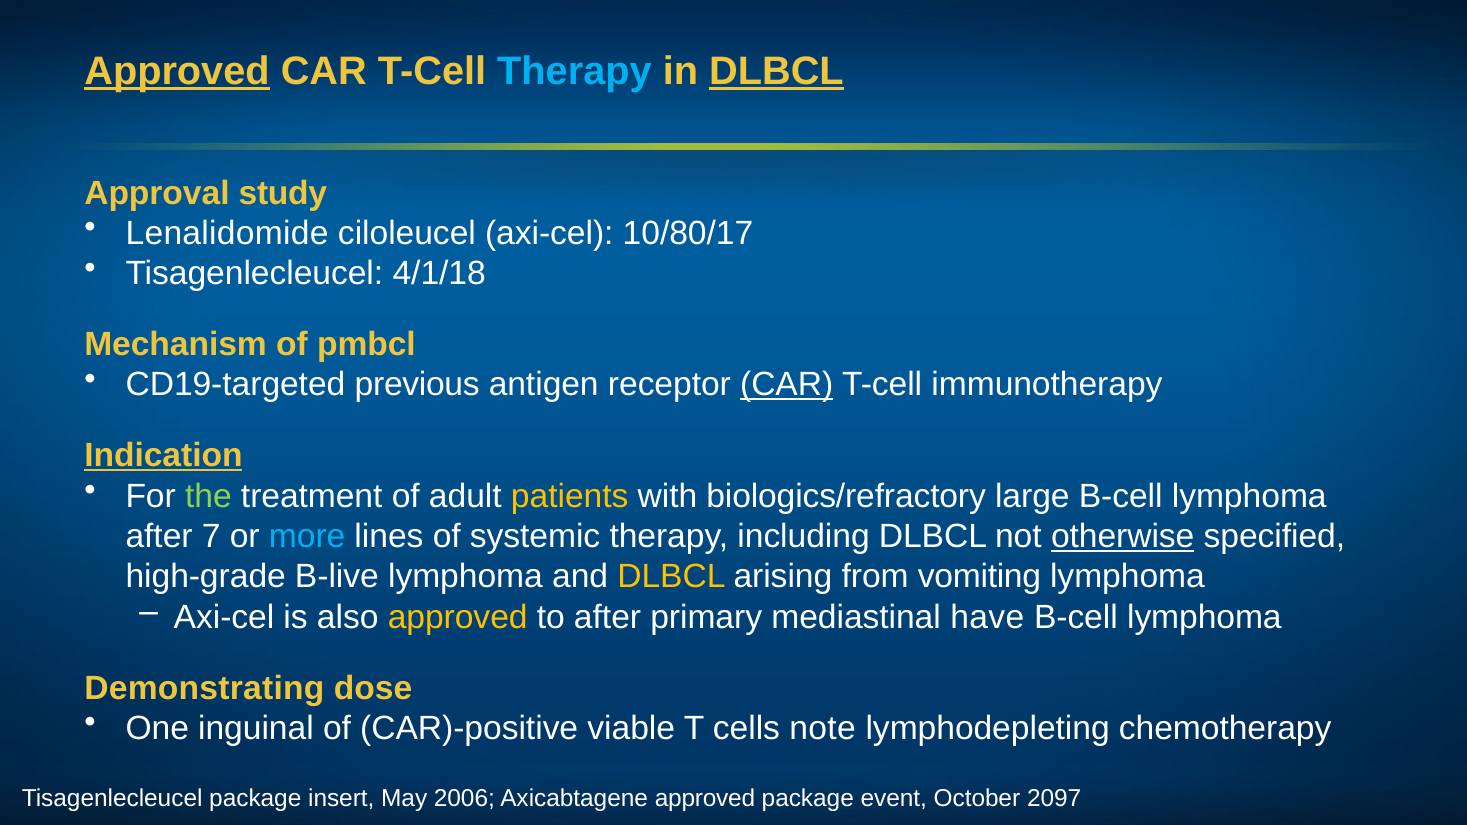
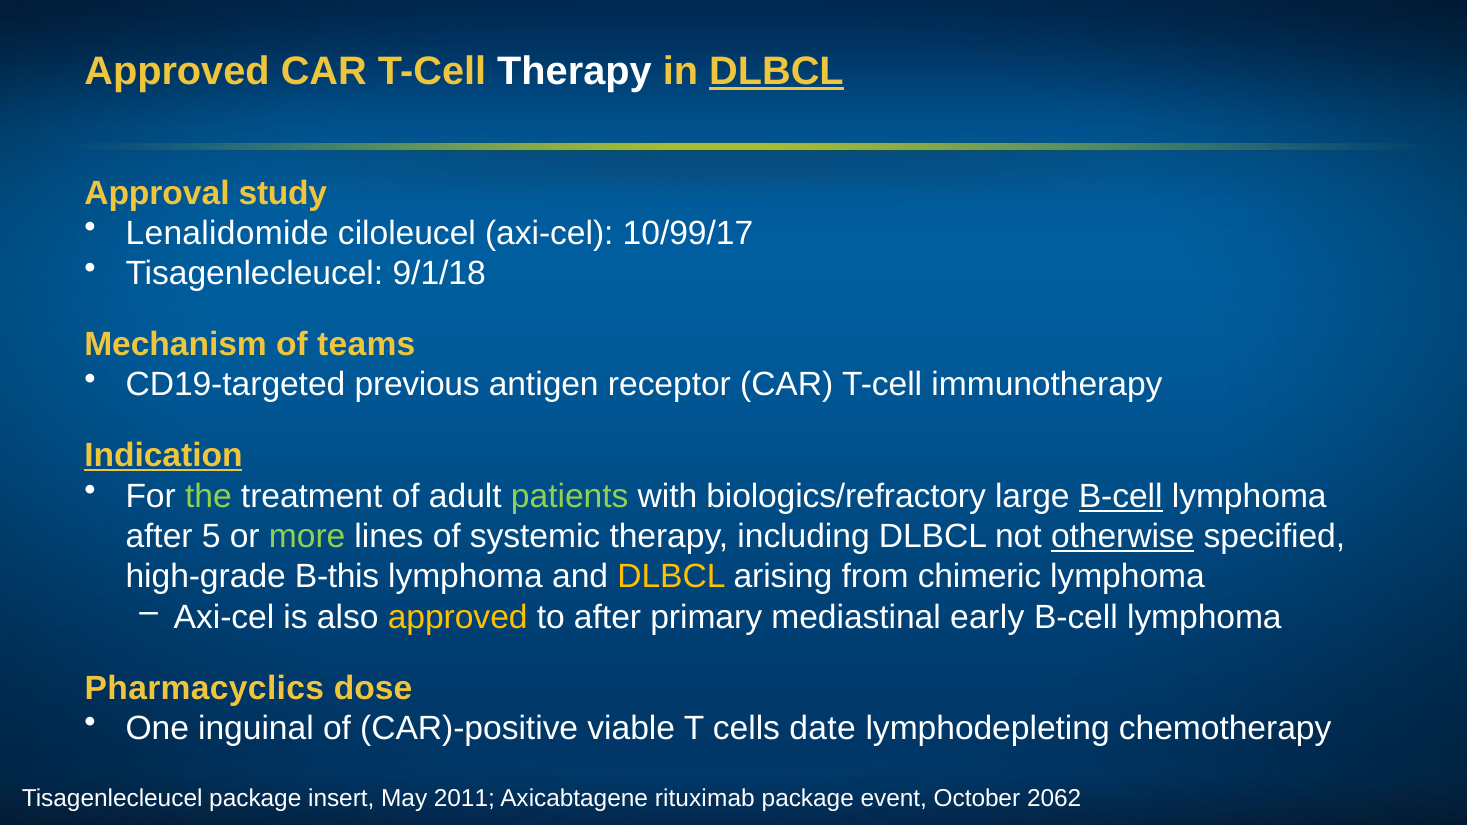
Approved underline: present -> none (177, 72)
Therapy colour: light blue -> white (574, 72)
10/80/17: 10/80/17 -> 10/99/17 (688, 233)
4/1/18: 4/1/18 -> 9/1/18 (439, 274)
pmbcl: pmbcl -> teams (366, 345)
CAR underline: present -> none (787, 385)
patients colour: yellow -> light green (570, 496)
B-cell underline: none -> present (1121, 496)
7: 7 -> 5 (211, 537)
more colour: light blue -> light green (307, 537)
B-live: B-live -> B-this (337, 577)
vomiting: vomiting -> chimeric (979, 577)
have: have -> early (987, 617)
Demonstrating: Demonstrating -> Pharmacyclics (204, 688)
note: note -> date (823, 728)
2006: 2006 -> 2011 (464, 799)
Axicabtagene approved: approved -> rituximab (705, 799)
2097: 2097 -> 2062 (1054, 799)
